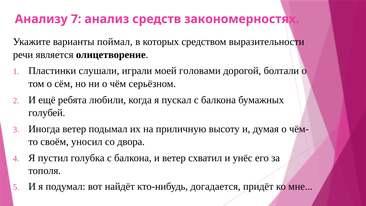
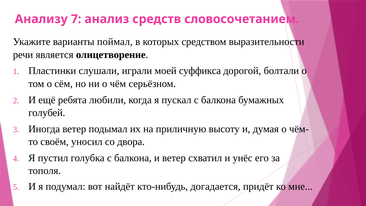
закономерностях: закономерностях -> словосочетанием (242, 19)
головами: головами -> суффикса (200, 71)
